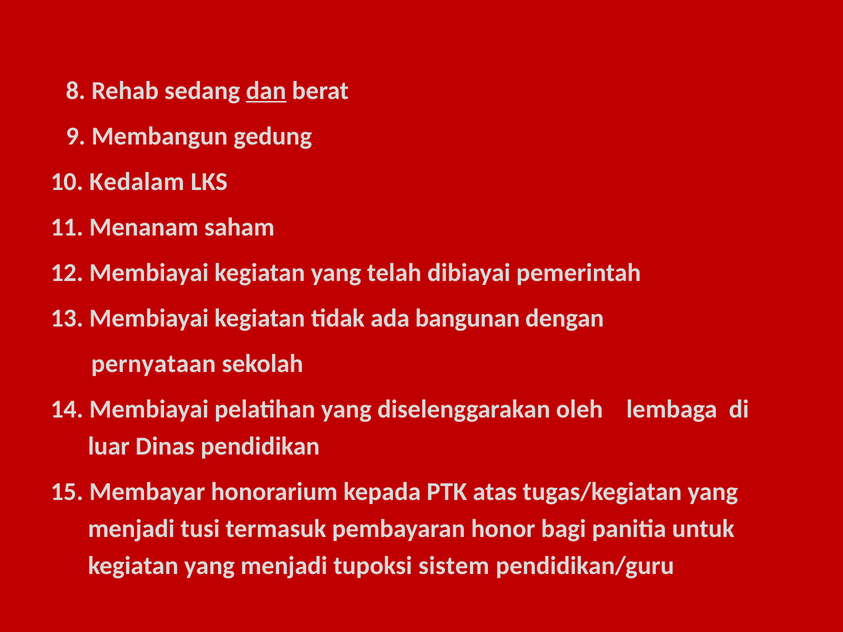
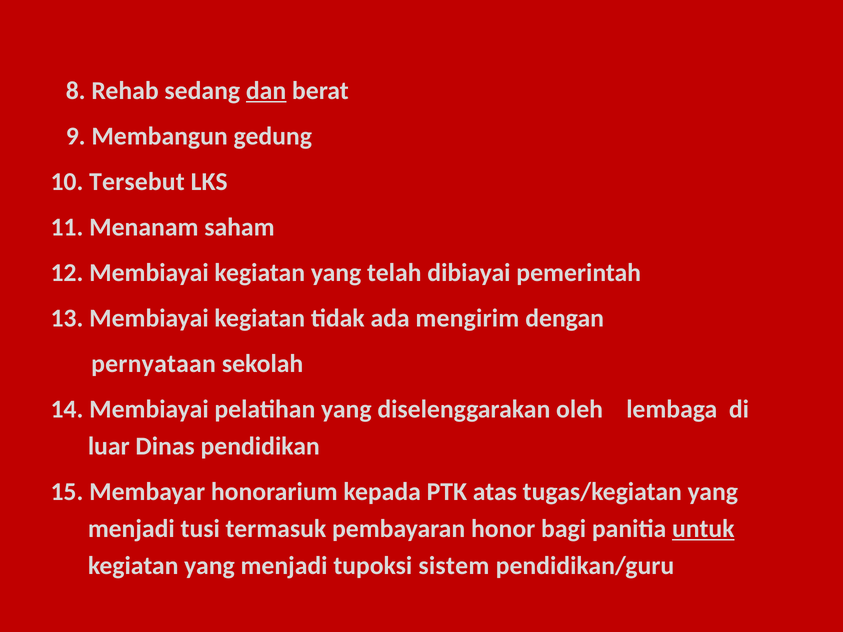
Kedalam: Kedalam -> Tersebut (137, 182)
bangunan: bangunan -> mengirim (467, 318)
untuk underline: none -> present (703, 529)
